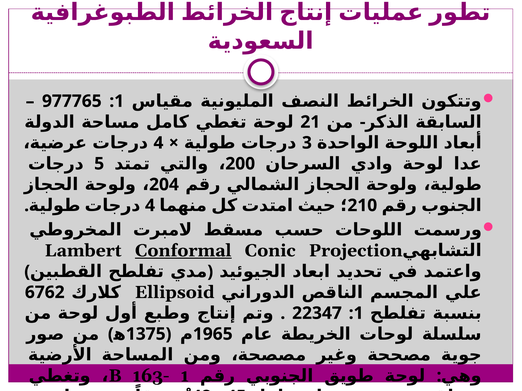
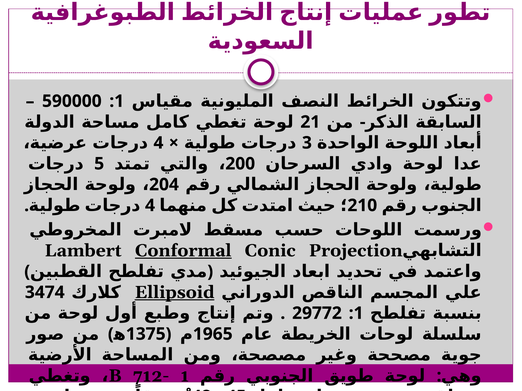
977765: 977765 -> 590000 (72, 101)
Ellipsoid underline: none -> present (175, 293)
6762: 6762 -> 3474 (45, 293)
22347: 22347 -> 29772 (317, 314)
163-: 163- -> 712- (151, 376)
